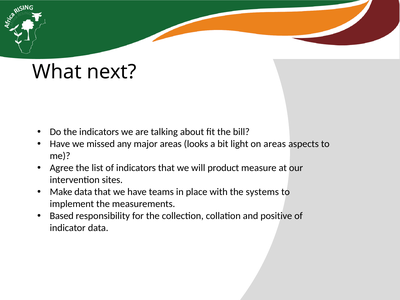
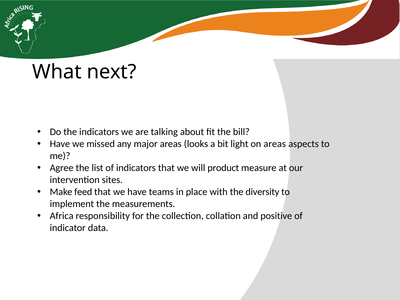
Make data: data -> feed (83, 192)
systems: systems -> diversity (262, 192)
Based: Based -> Africa (62, 216)
